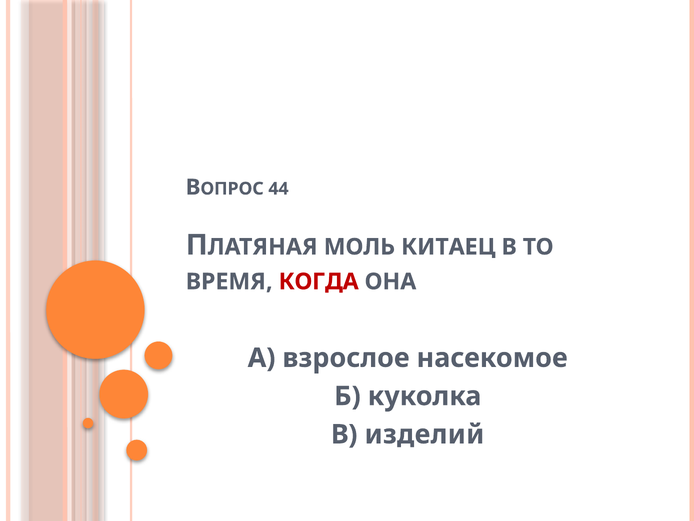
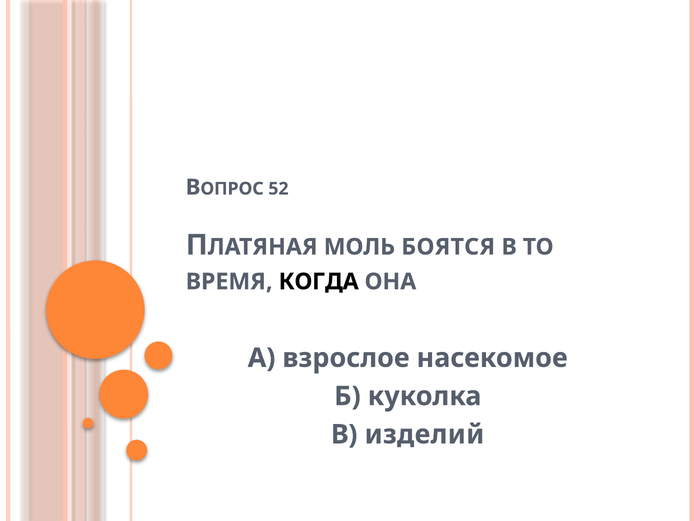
44: 44 -> 52 (278, 189)
КИТАЕЦ: КИТАЕЦ -> БОЯТСЯ (448, 247)
КОГДА colour: red -> black (319, 281)
